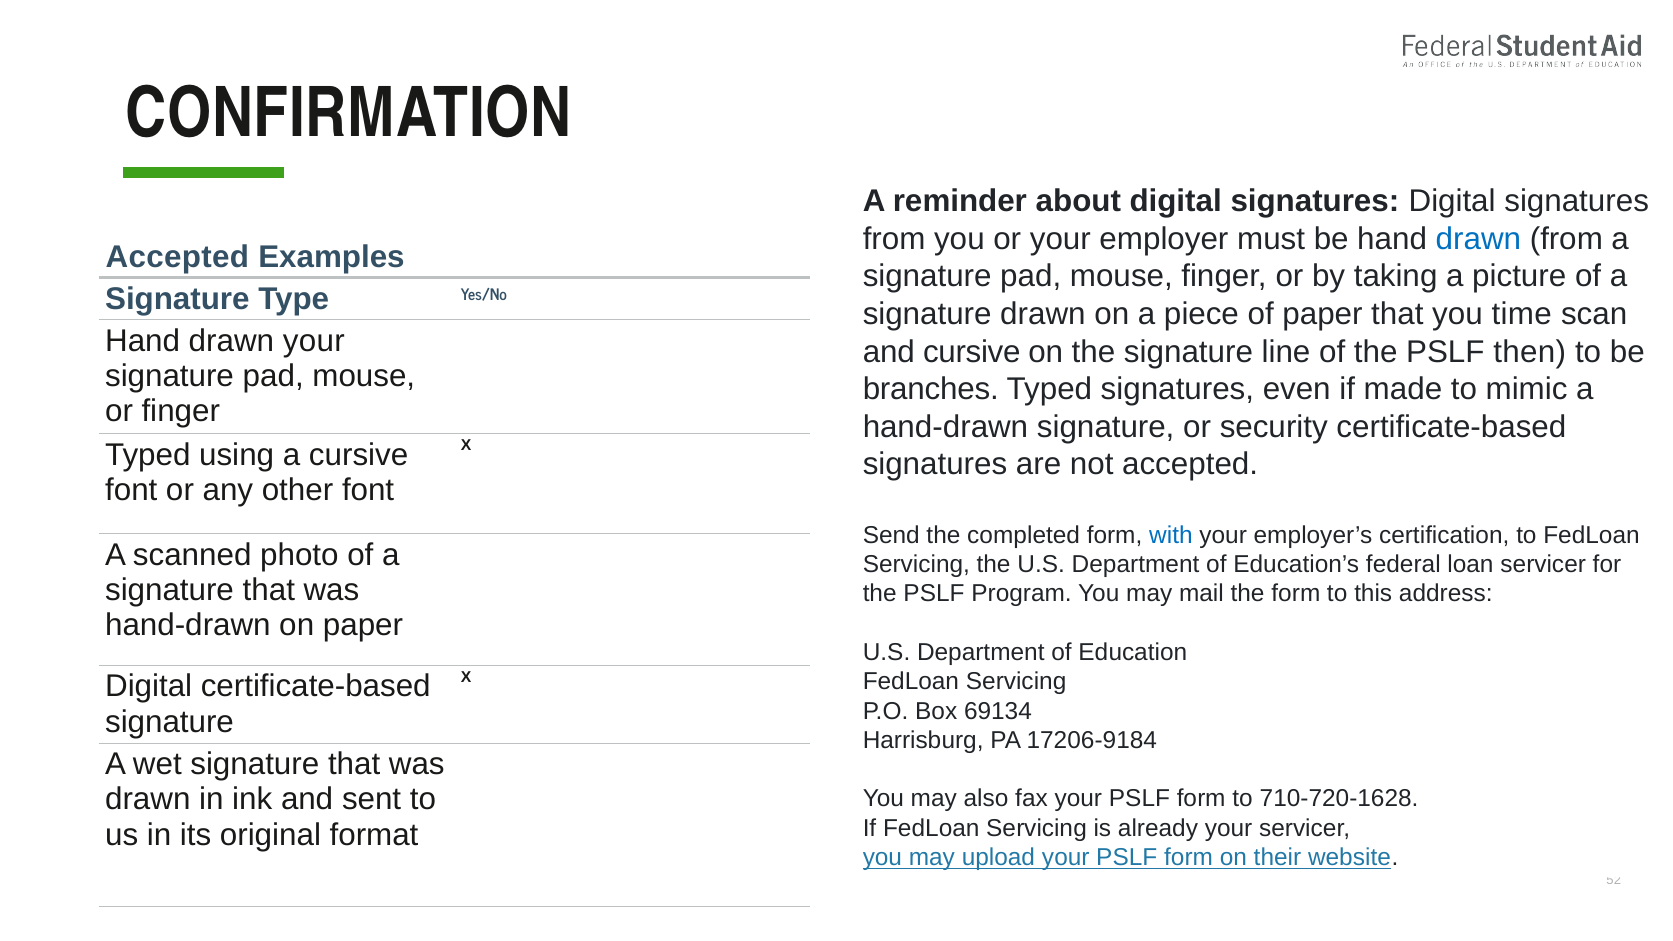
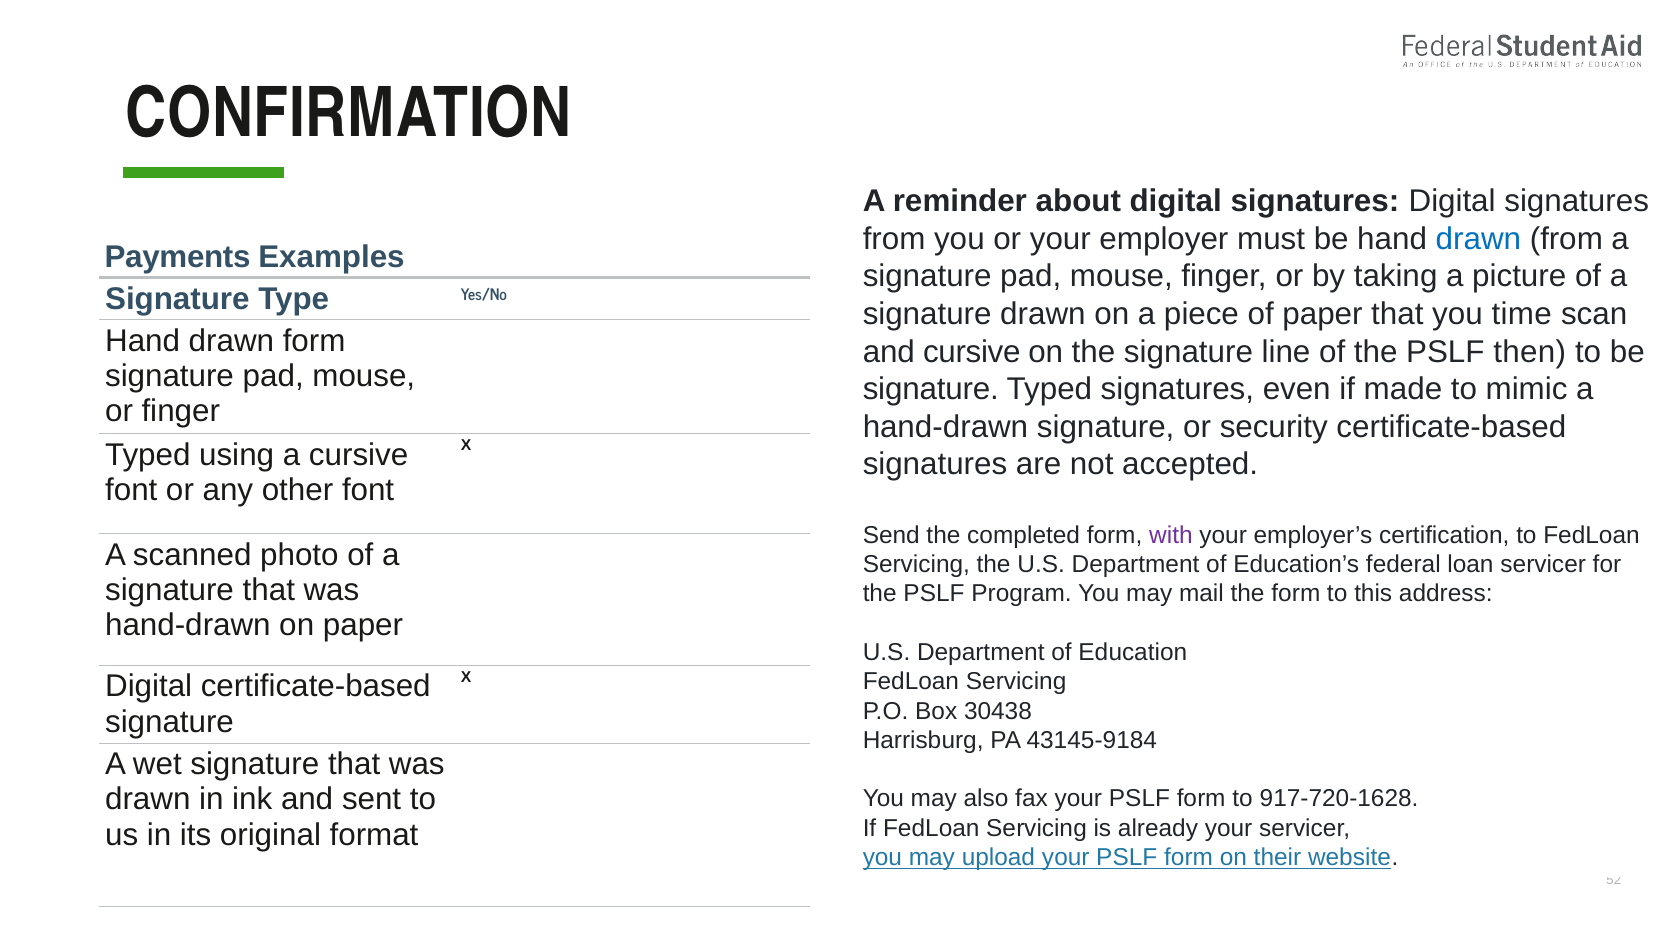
Accepted: Accepted -> Payments (178, 257)
drawn your: your -> form (314, 341)
branches: branches -> signature (931, 389)
with colour: blue -> purple (1171, 535)
69134: 69134 -> 30438 (998, 711)
17206-9184: 17206-9184 -> 43145-9184 (1092, 740)
710-720-1628: 710-720-1628 -> 917-720-1628 (1339, 799)
